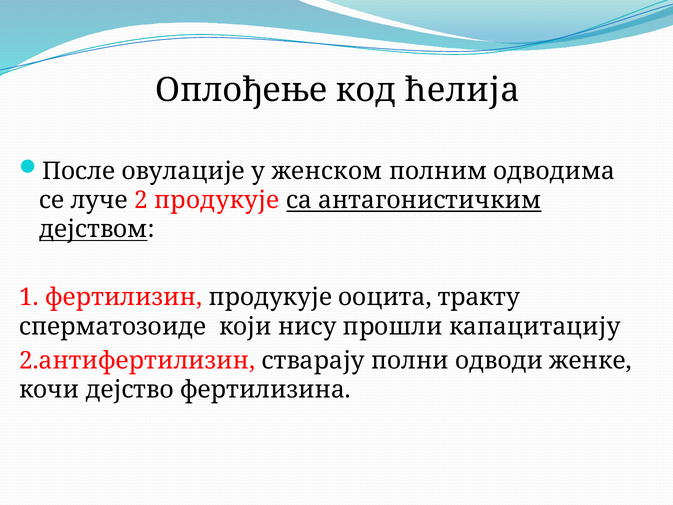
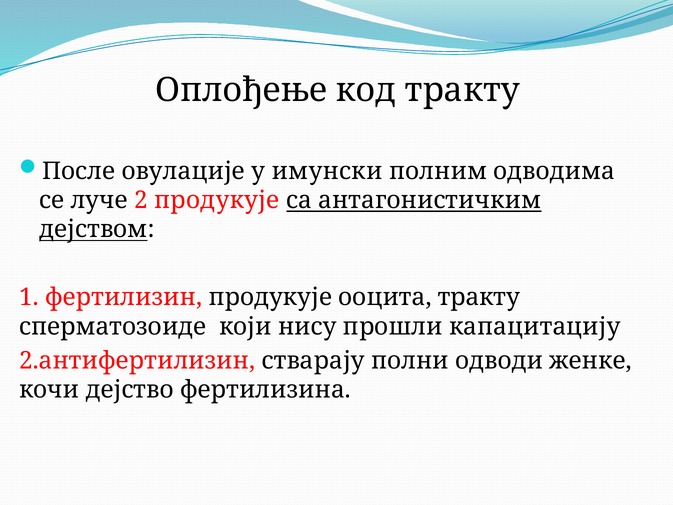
код ћелија: ћелија -> тракту (462, 90)
женском: женском -> имунски (327, 171)
